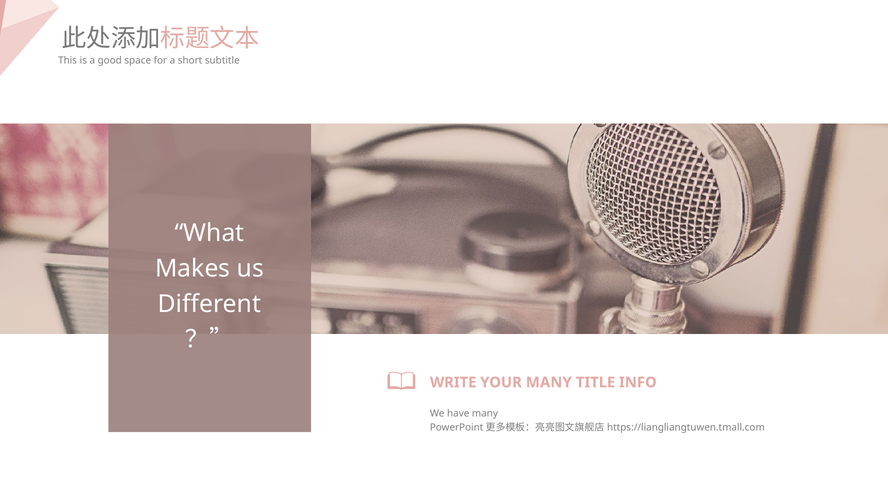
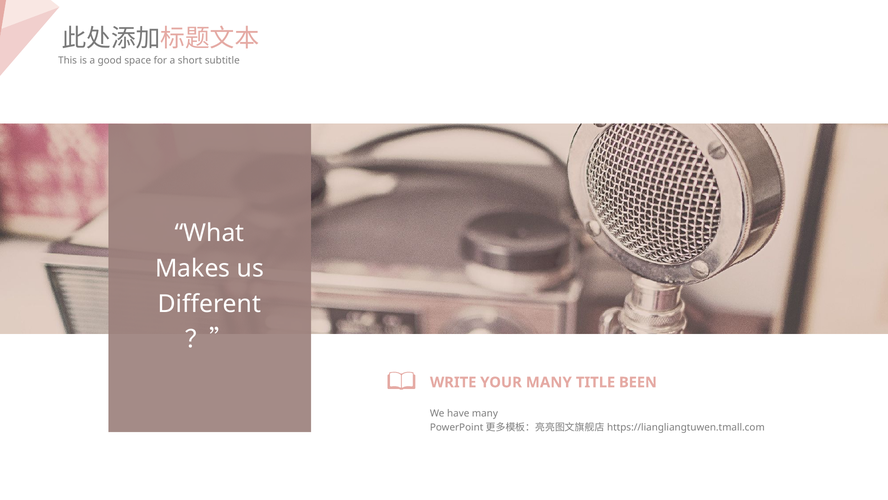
INFO: INFO -> BEEN (638, 382)
